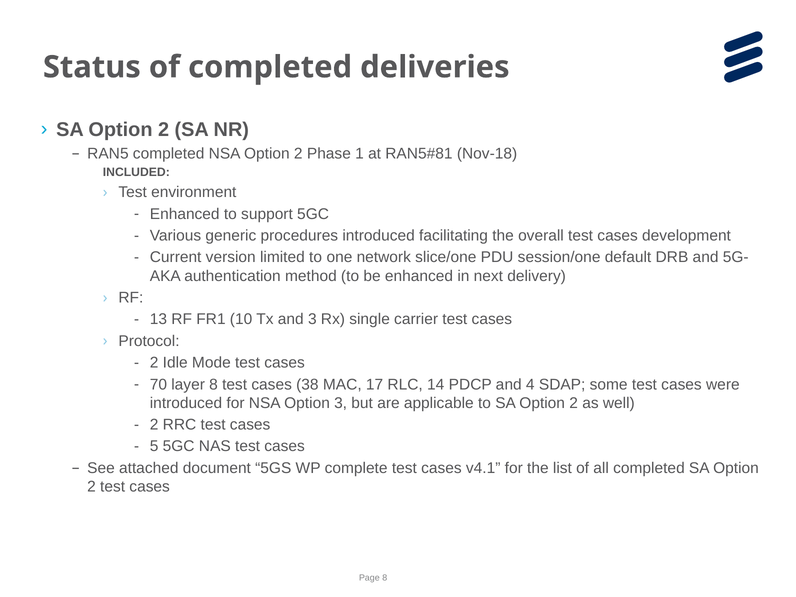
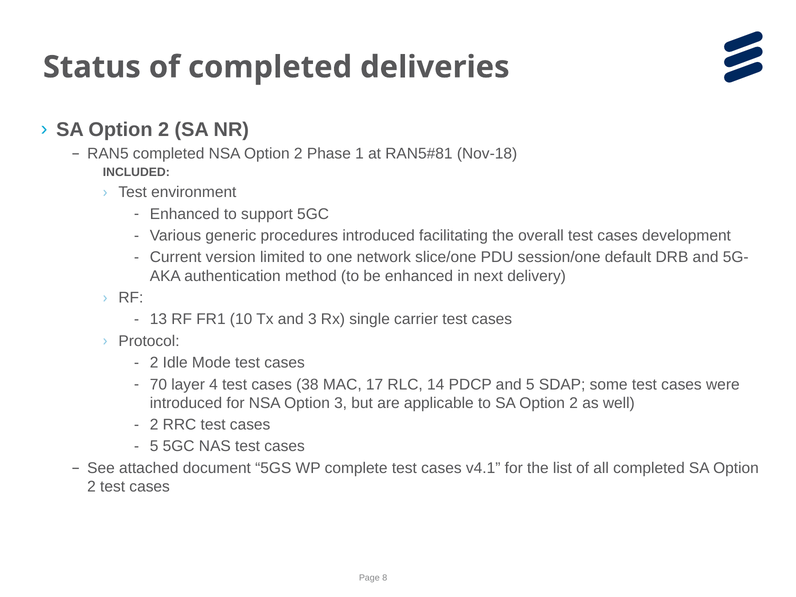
layer 8: 8 -> 4 (213, 384)
and 4: 4 -> 5 (530, 384)
